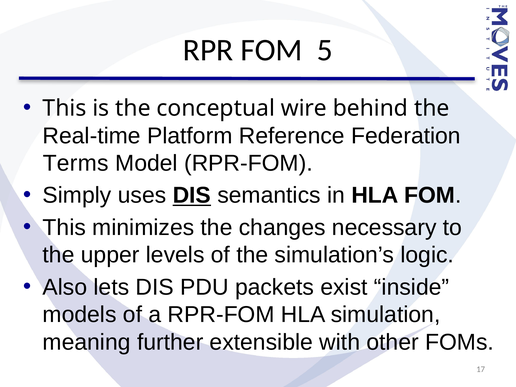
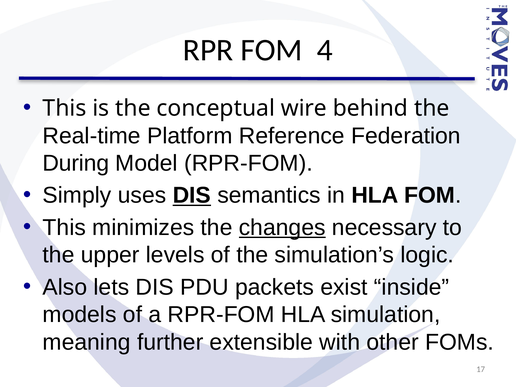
5: 5 -> 4 (325, 50)
Terms: Terms -> During (76, 163)
changes underline: none -> present (282, 228)
